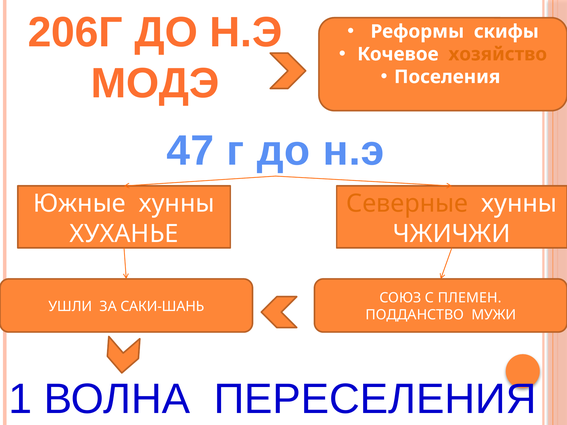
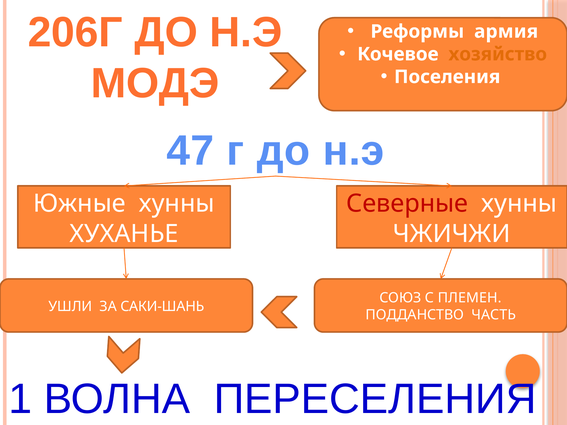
скифы: скифы -> армия (506, 32)
Северные colour: orange -> red (407, 204)
МУЖИ: МУЖИ -> ЧАСТЬ (494, 315)
